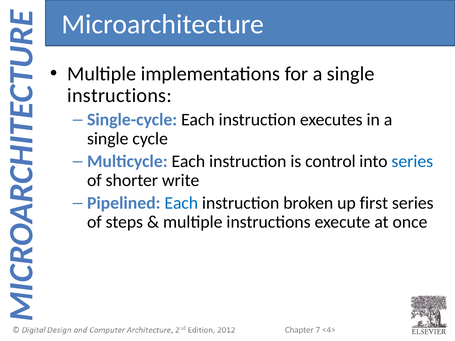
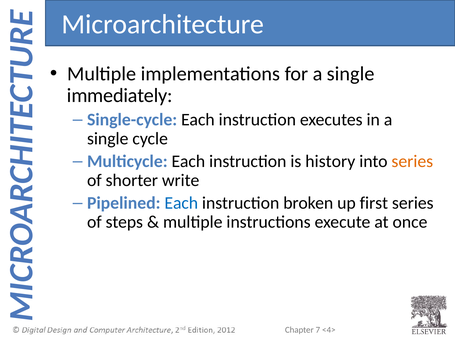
instructions: instructions -> immediately (120, 96)
control: control -> history (330, 161)
series colour: blue -> orange (412, 161)
